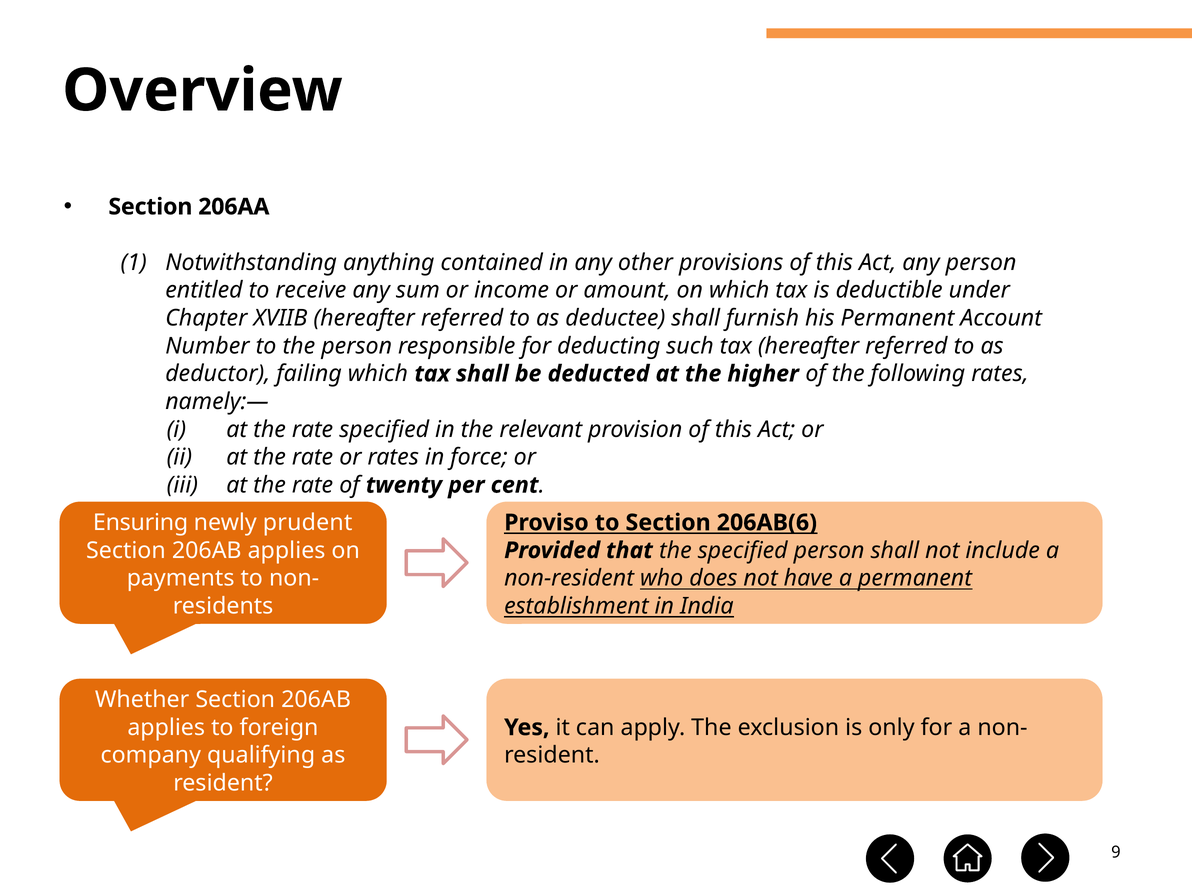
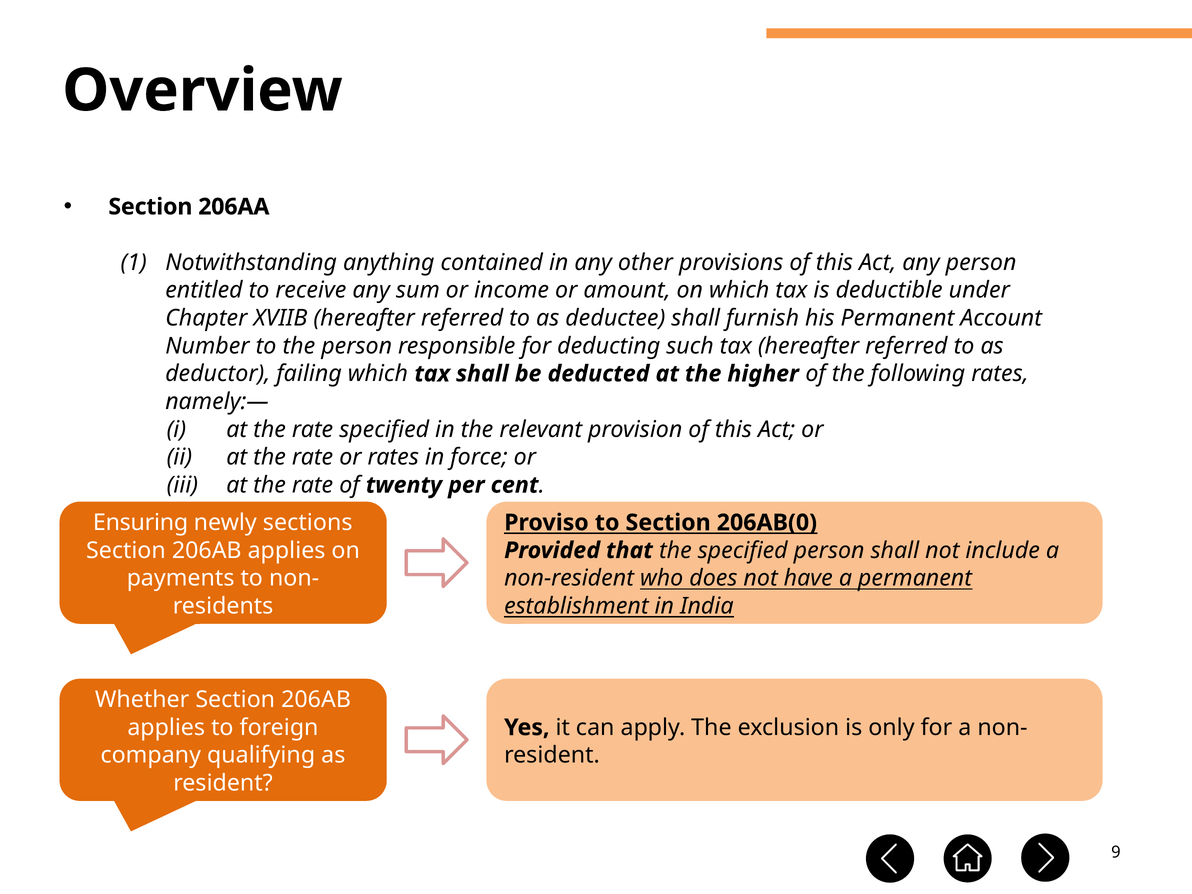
prudent: prudent -> sections (308, 523)
206AB(6: 206AB(6 -> 206AB(0 (767, 523)
